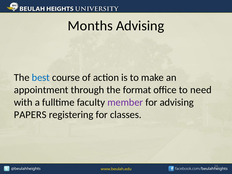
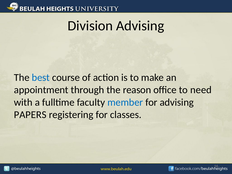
Months: Months -> Division (90, 26)
format: format -> reason (137, 90)
member colour: purple -> blue (125, 102)
